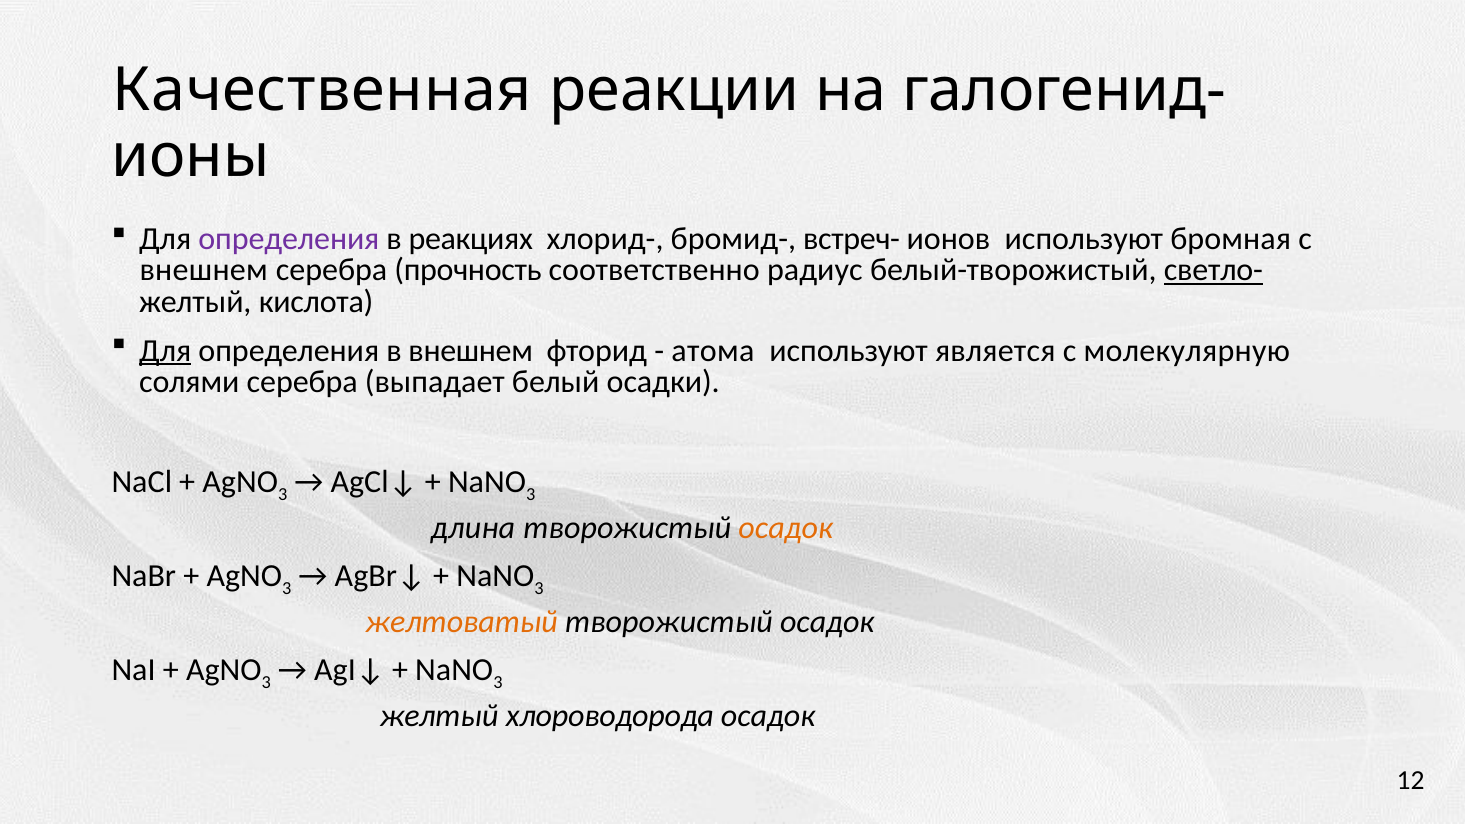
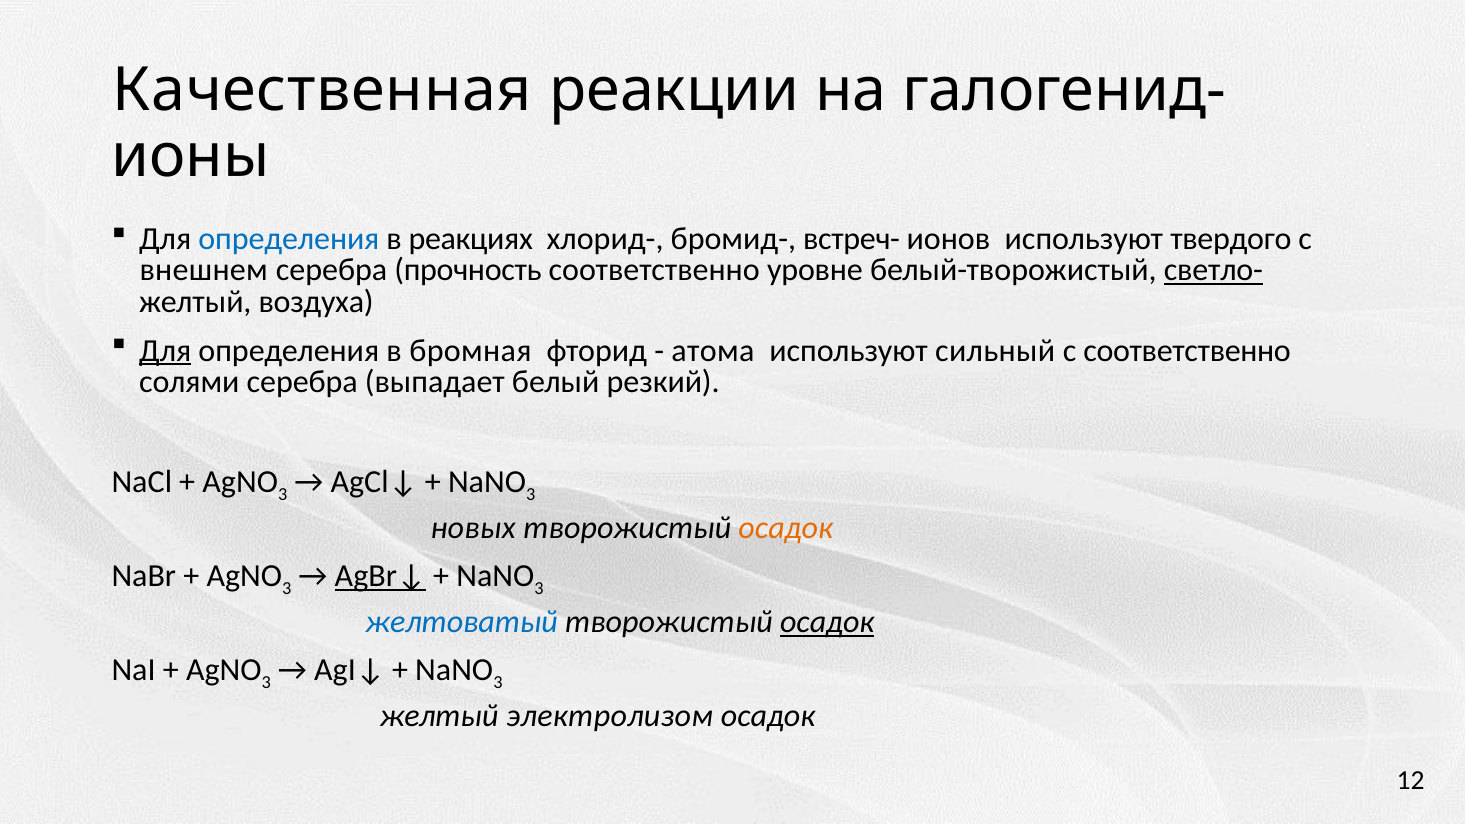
определения colour: purple -> blue (289, 239)
бромная: бромная -> твердого (1231, 239)
радиус: радиус -> уровне (815, 270)
кислота: кислота -> воздуха (316, 301)
в внешнем: внешнем -> бромная (470, 350)
является: является -> сильный (995, 350)
с молекулярную: молекулярную -> соответственно (1187, 350)
осадки: осадки -> резкий (663, 382)
длина: длина -> новых (473, 528)
AgBr↓ underline: none -> present (380, 576)
желтоватый colour: orange -> blue (461, 622)
осадок underline: none -> present (827, 622)
хлороводорода: хлороводорода -> электролизом (610, 716)
